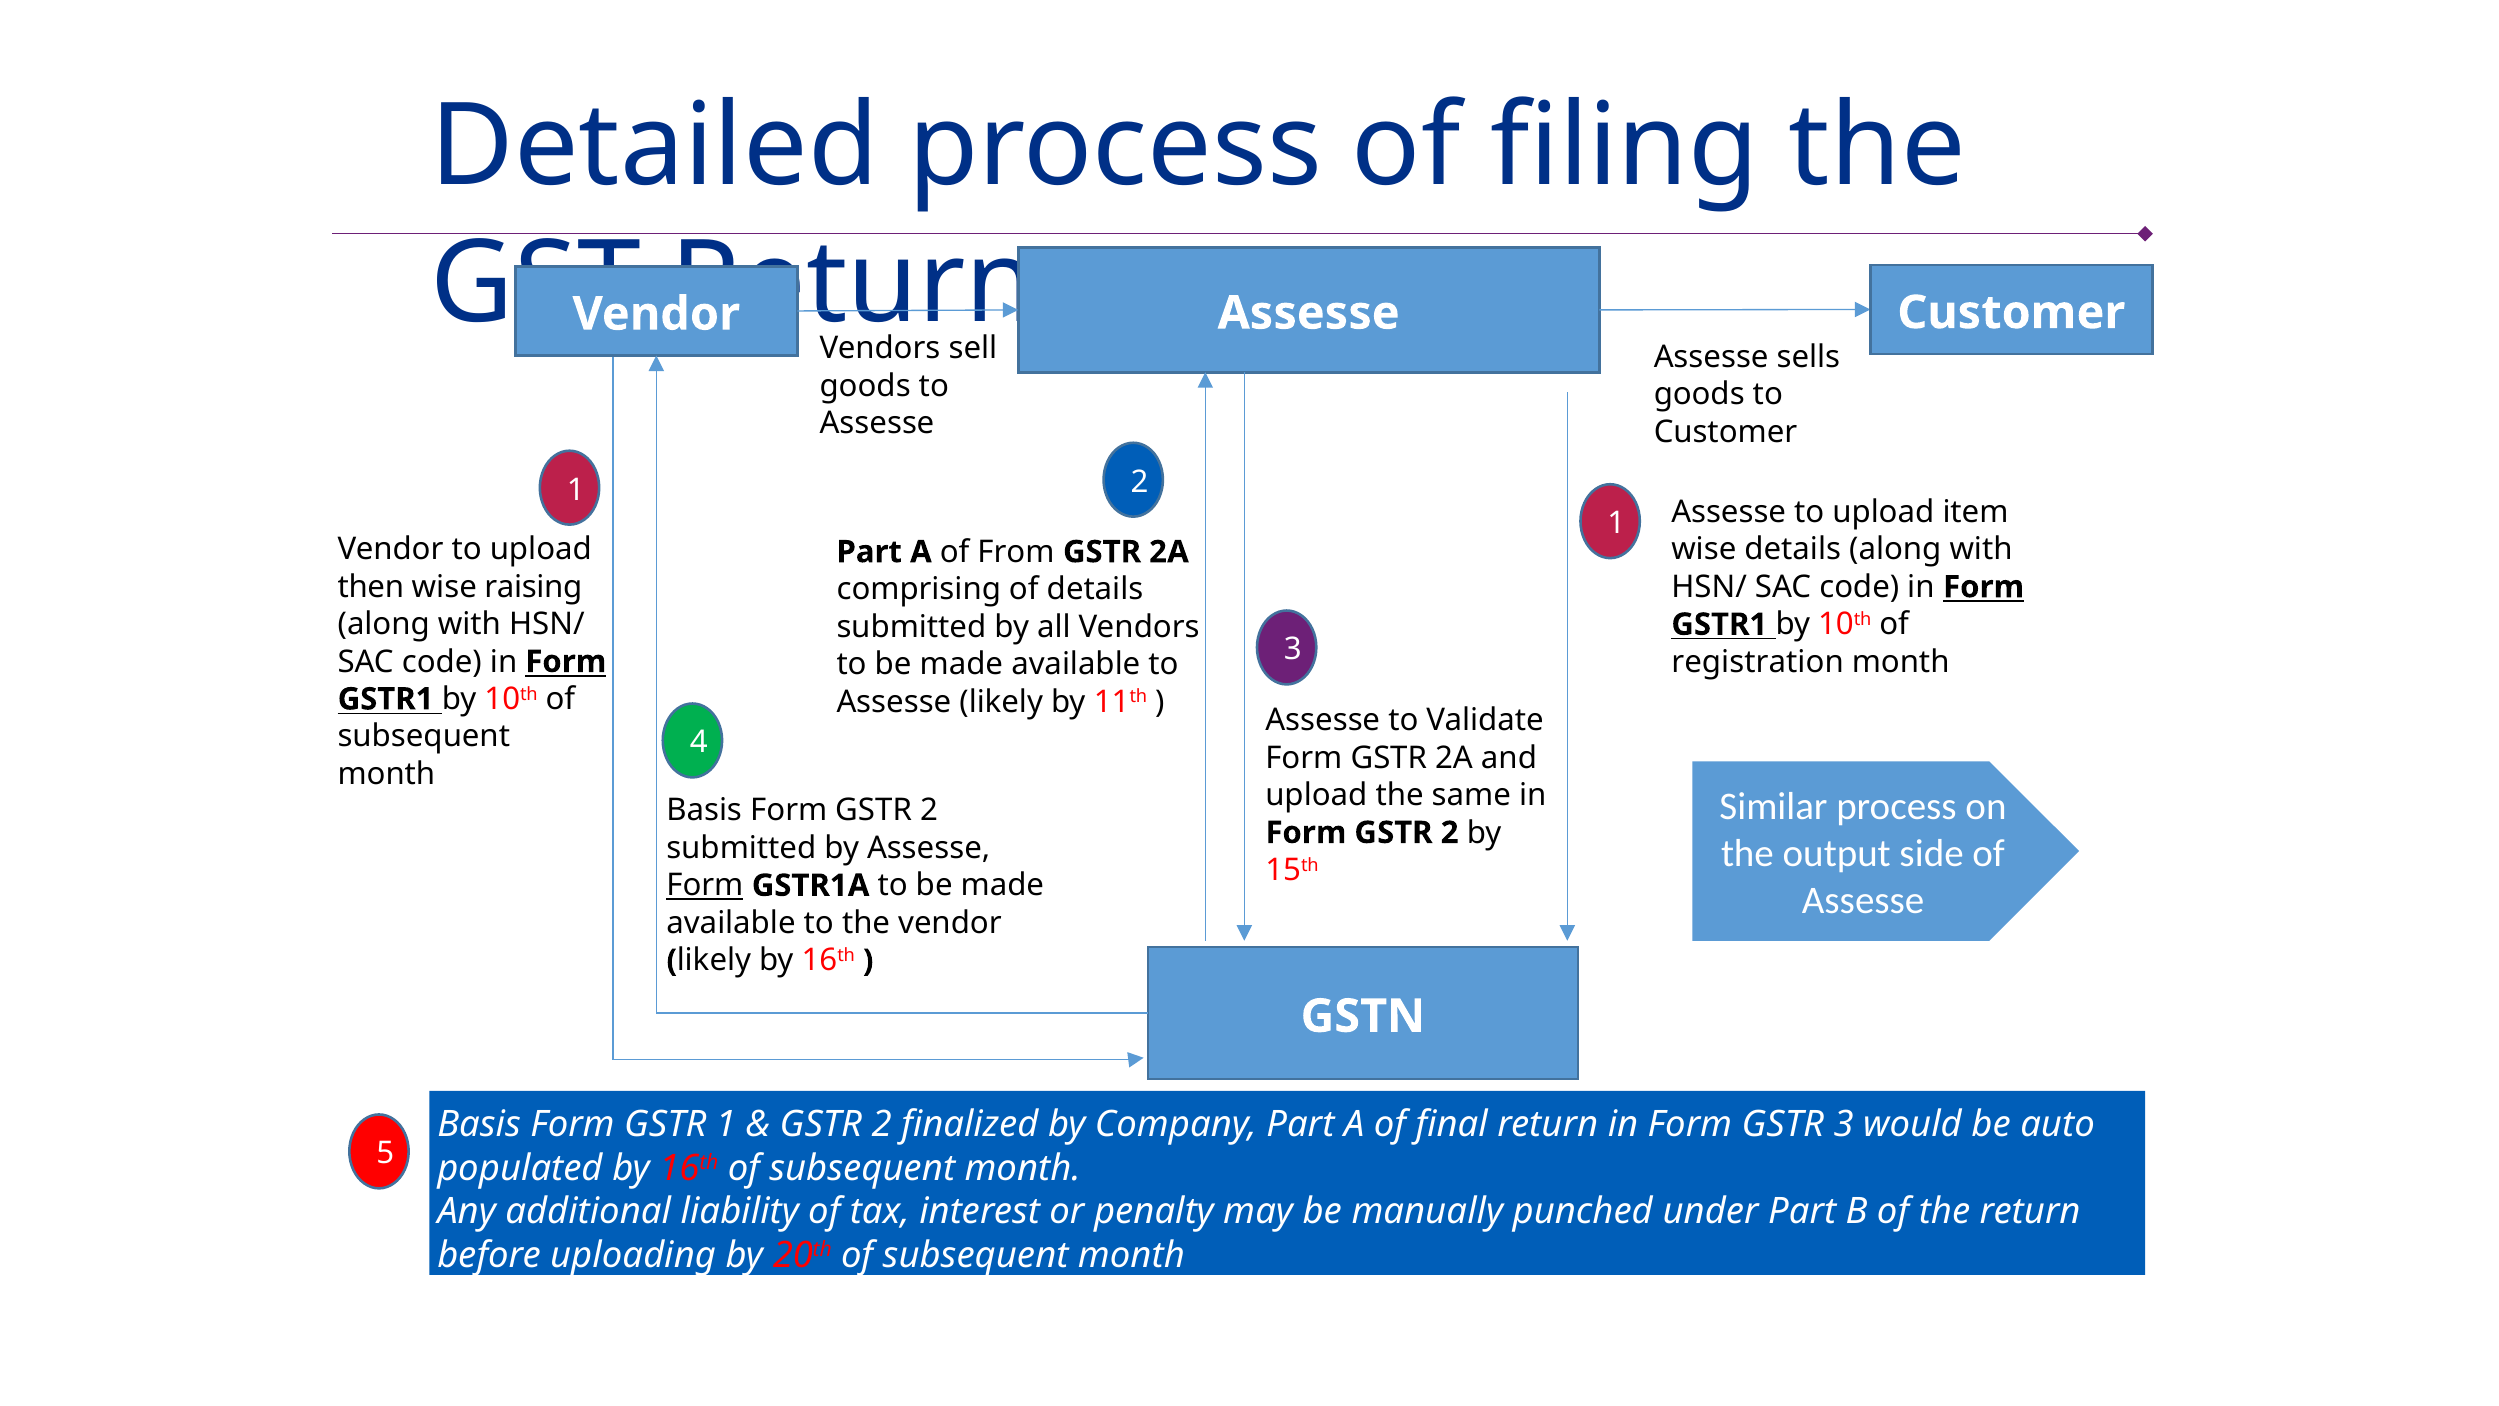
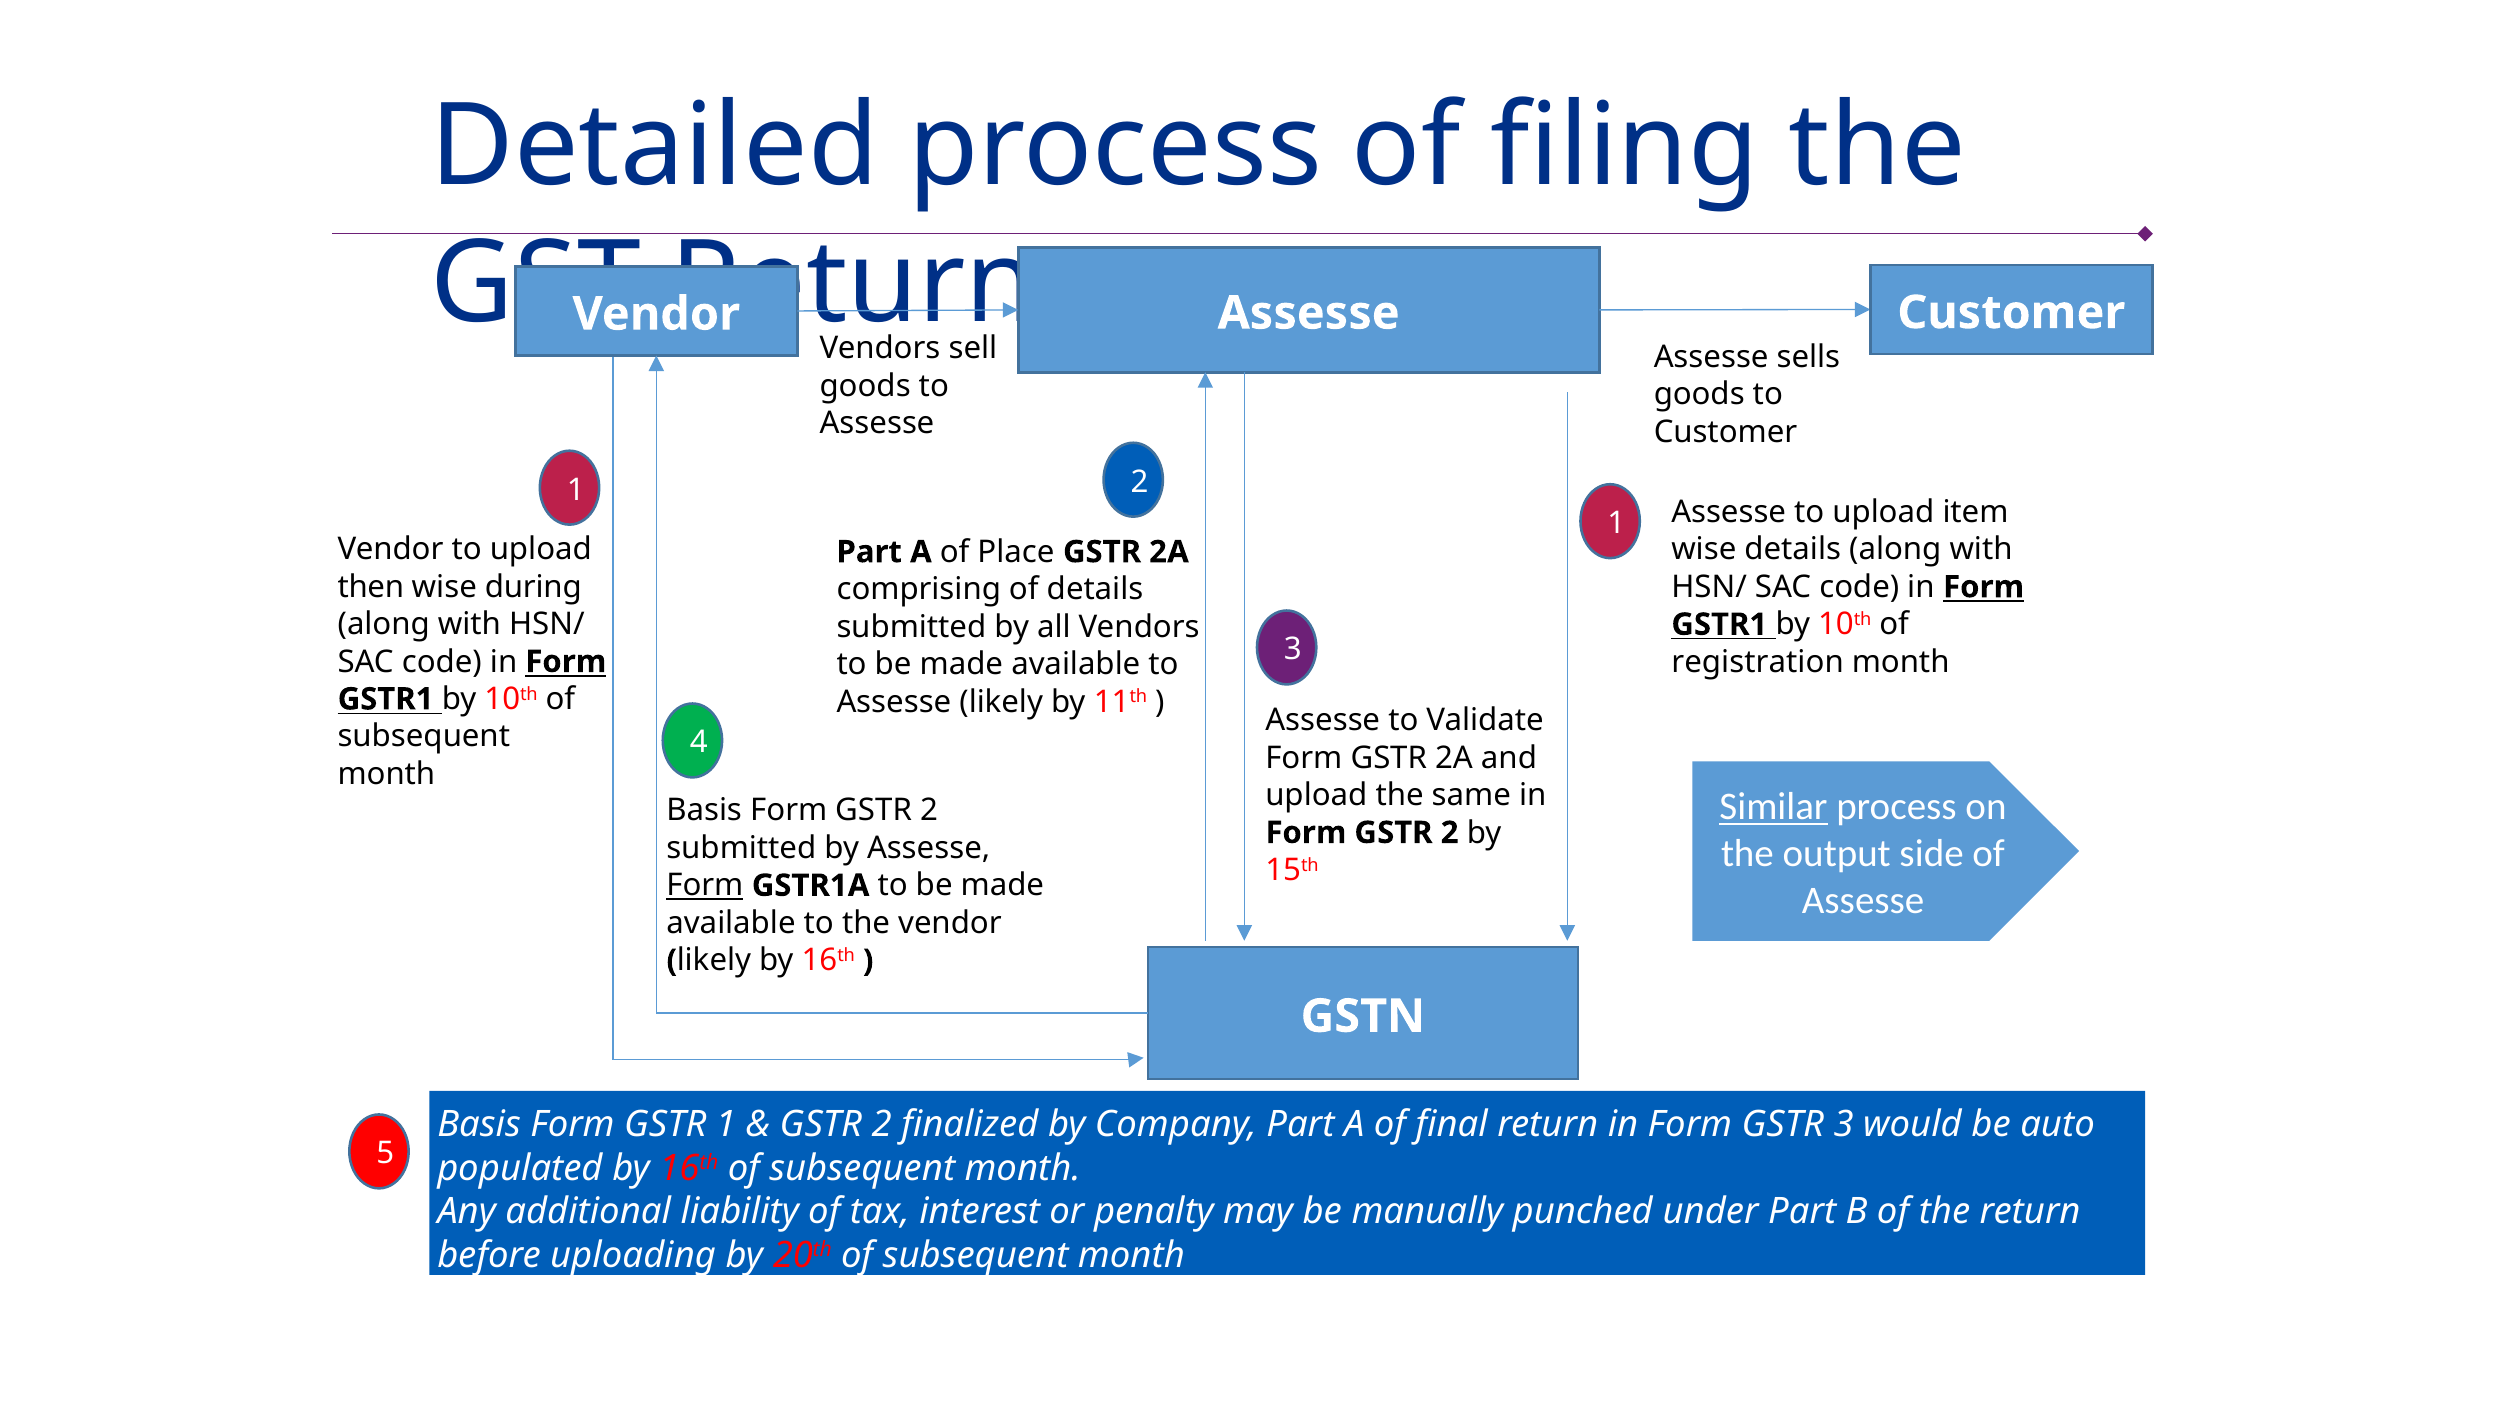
From: From -> Place (1016, 552)
raising: raising -> during (533, 587)
Similar underline: none -> present (1774, 807)
